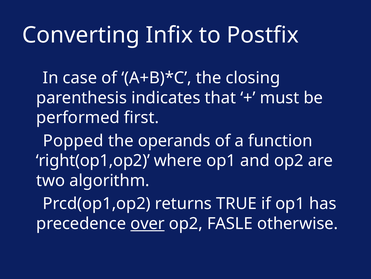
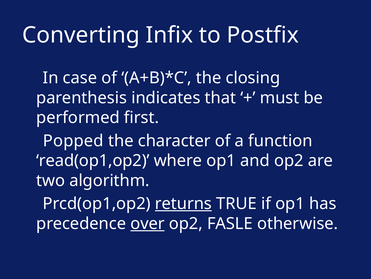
operands: operands -> character (174, 141)
right(op1,op2: right(op1,op2 -> read(op1,op2 (93, 160)
returns underline: none -> present (183, 203)
